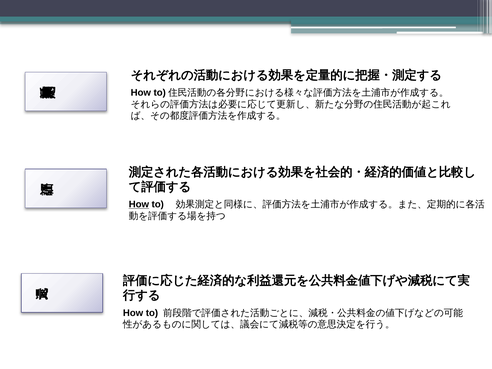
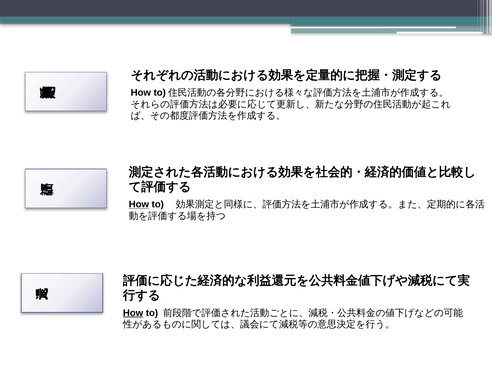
How underline: none -> present (133, 313)
